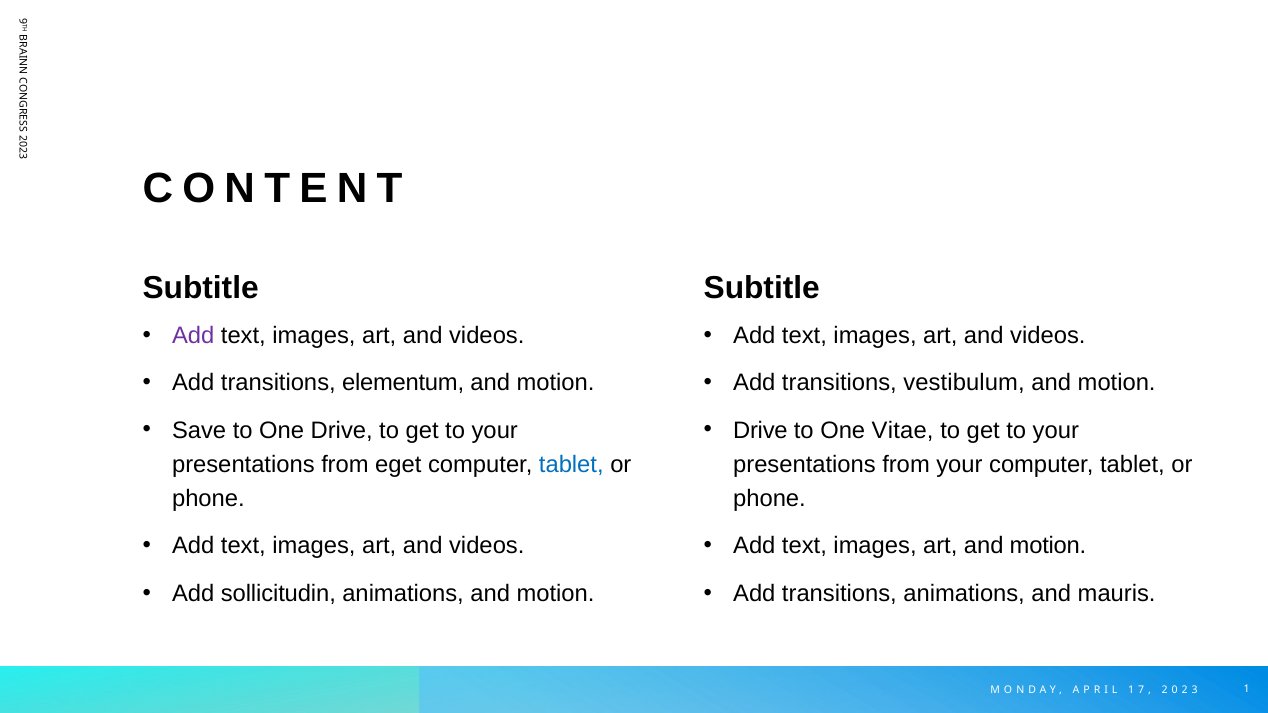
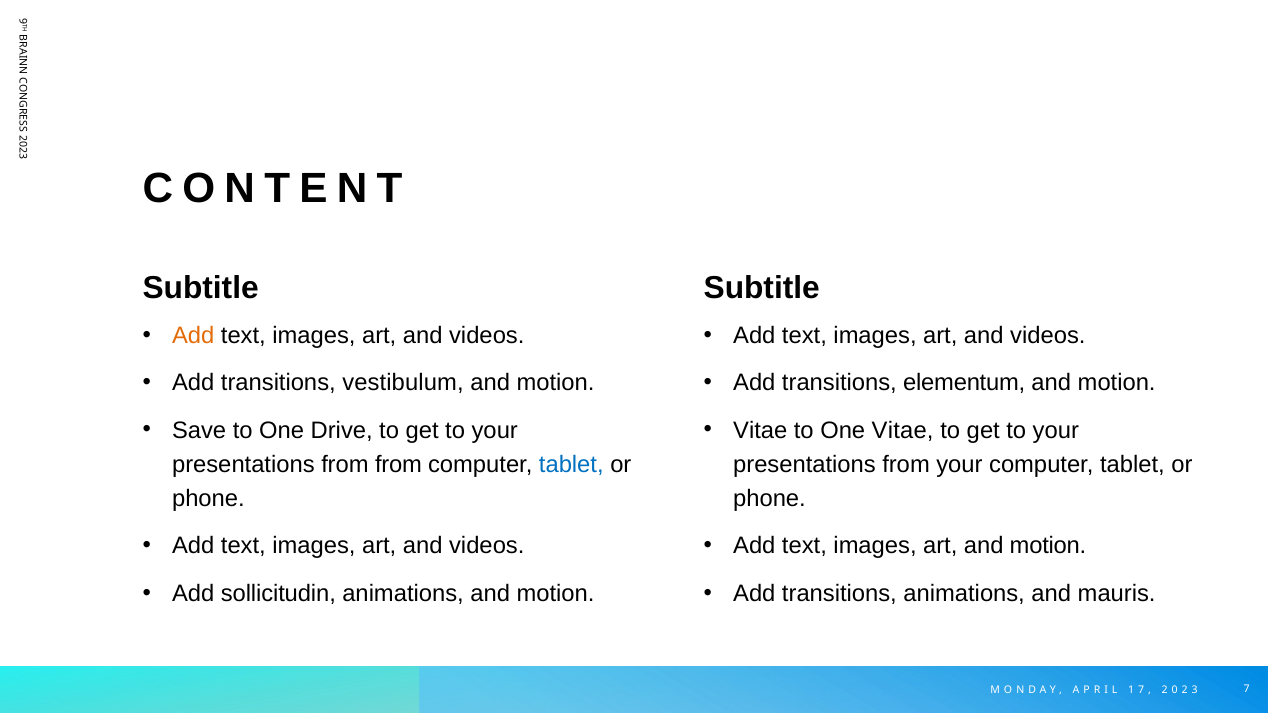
Add colour: purple -> orange (193, 336)
elementum: elementum -> vestibulum (403, 383)
vestibulum: vestibulum -> elementum (964, 383)
Drive: Drive -> Vitae (760, 430)
from eget: eget -> from (398, 465)
1: 1 -> 7 (1247, 690)
